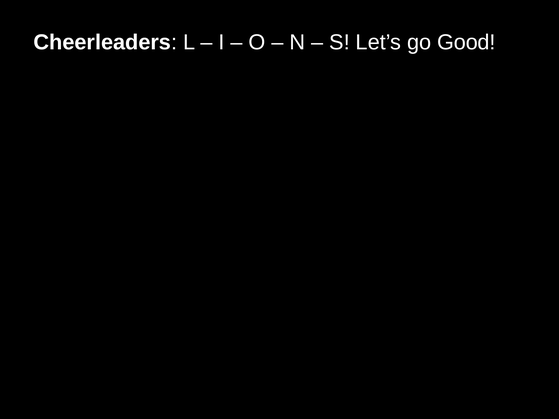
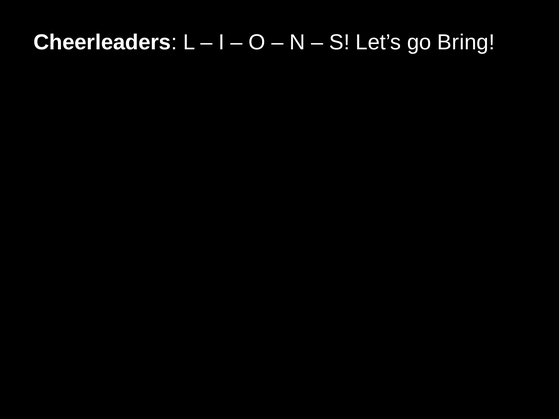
Good: Good -> Bring (466, 42)
